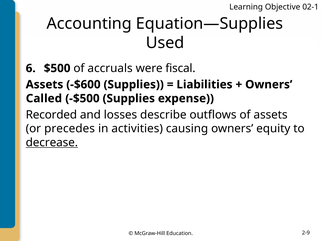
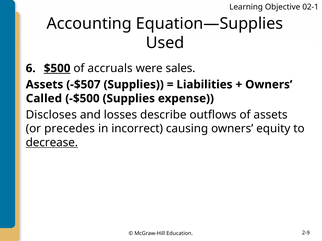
$500 underline: none -> present (57, 68)
fiscal: fiscal -> sales (180, 68)
-$600: -$600 -> -$507 (83, 85)
Recorded: Recorded -> Discloses (51, 115)
activities: activities -> incorrect (137, 129)
